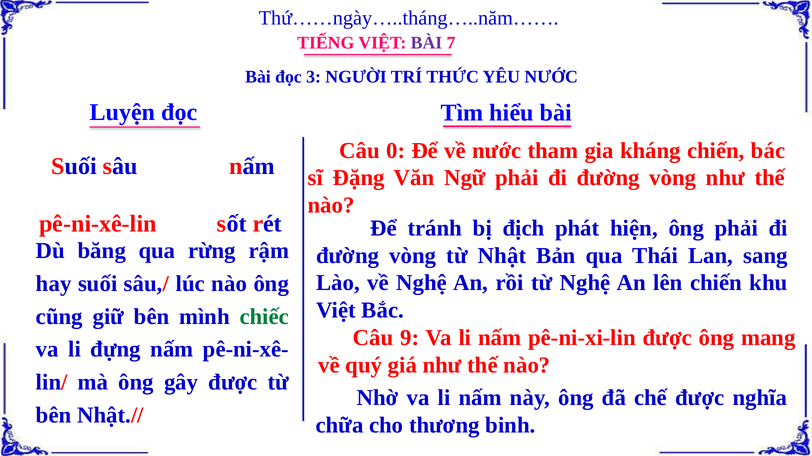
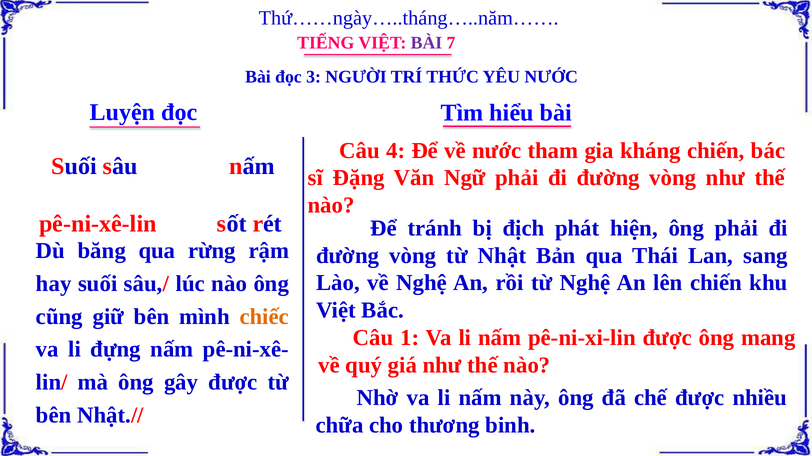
0: 0 -> 4 (396, 151)
chiếc colour: green -> orange (264, 317)
9: 9 -> 1 (410, 338)
nghĩa: nghĩa -> nhiều (760, 398)
